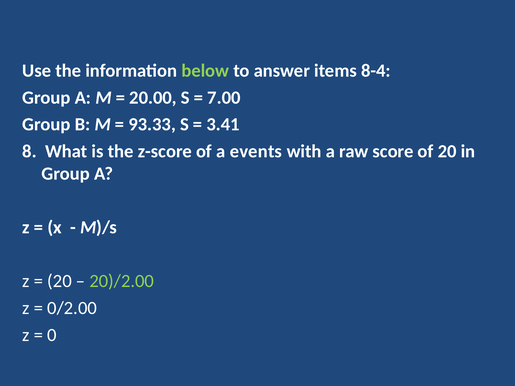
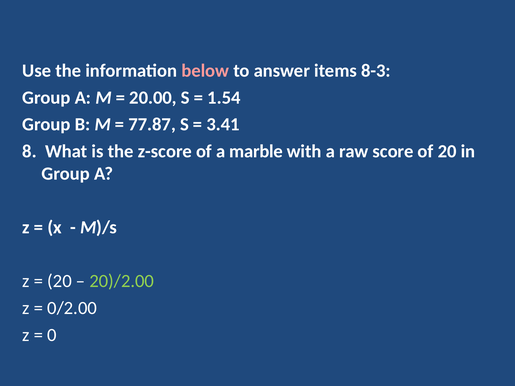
below colour: light green -> pink (205, 71)
8-4: 8-4 -> 8-3 (376, 71)
7.00: 7.00 -> 1.54 (224, 98)
93.33: 93.33 -> 77.87 (152, 125)
events: events -> marble (256, 151)
